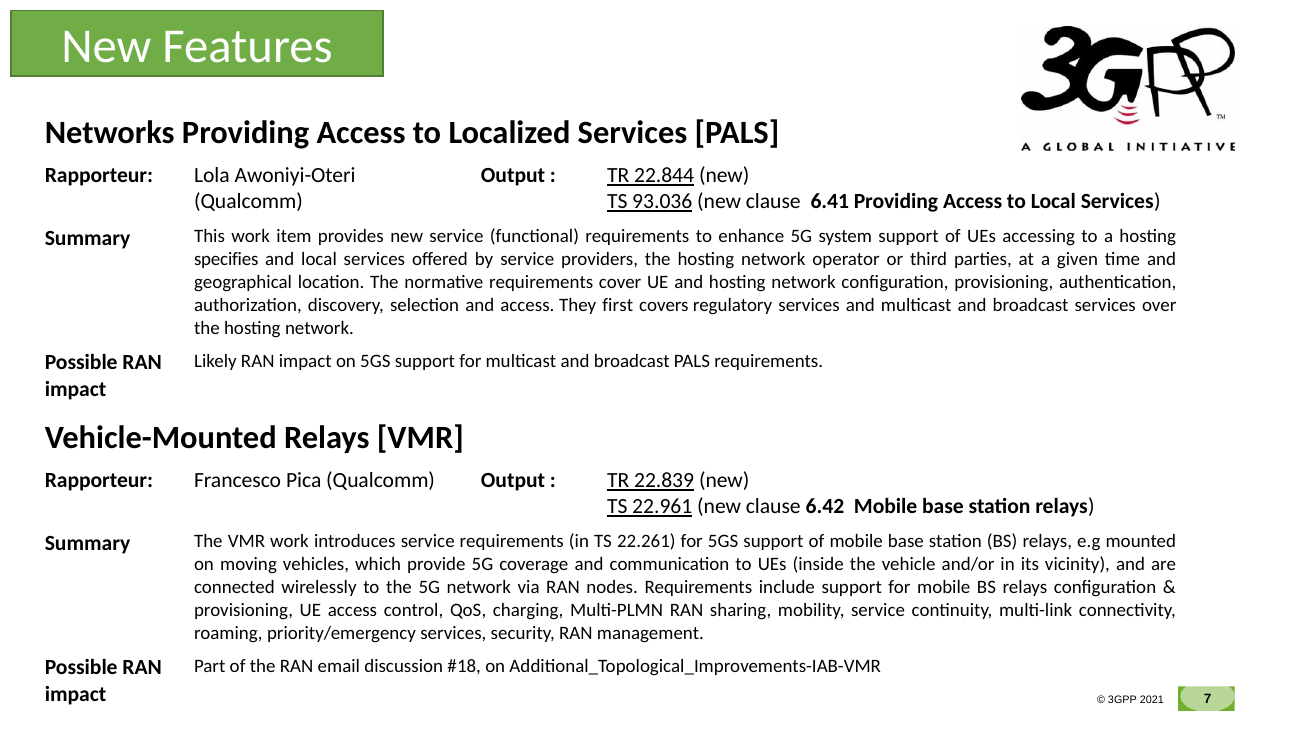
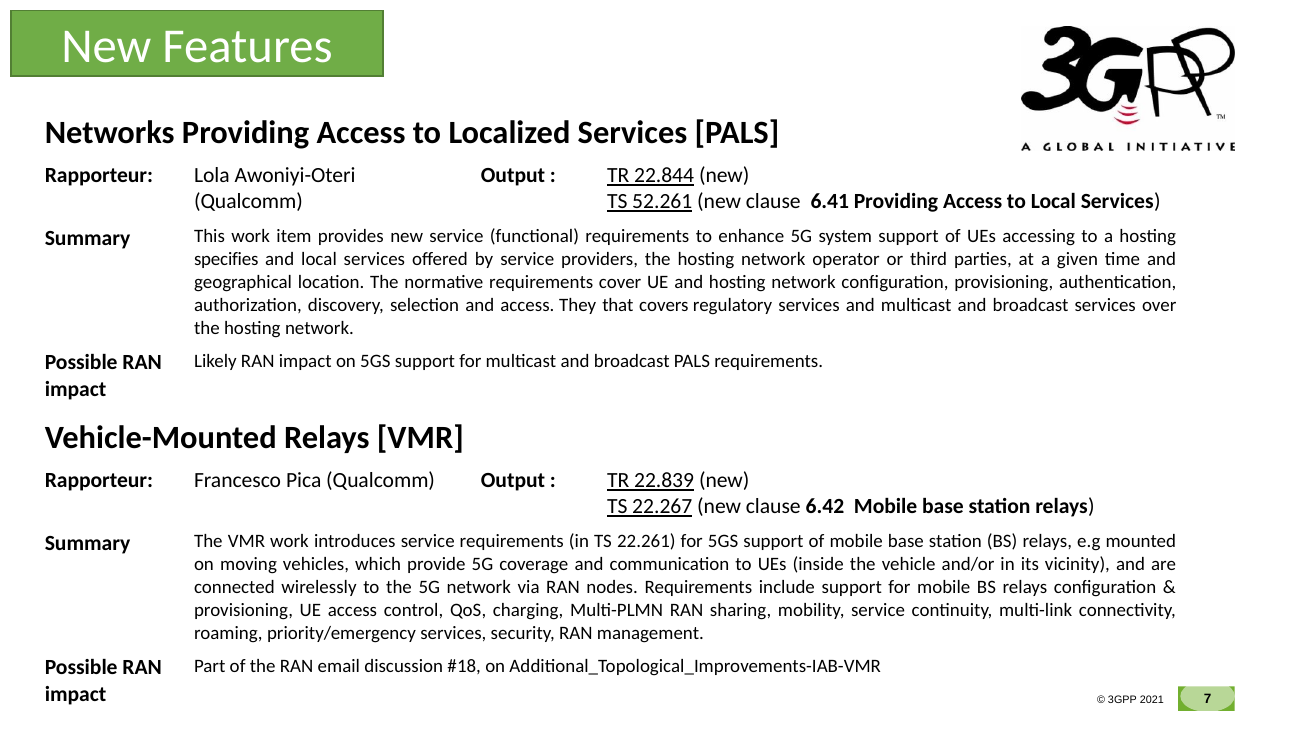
93.036: 93.036 -> 52.261 (662, 202)
first: first -> that (618, 305)
22.961: 22.961 -> 22.267 (662, 507)
